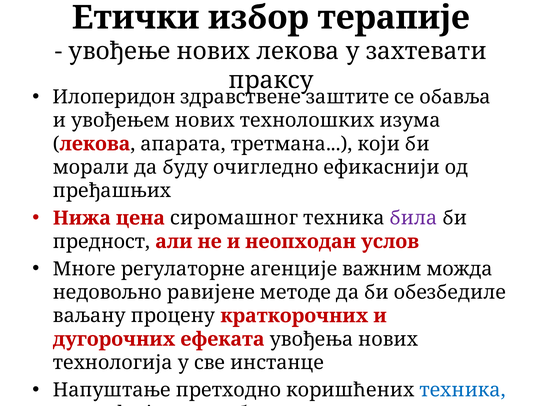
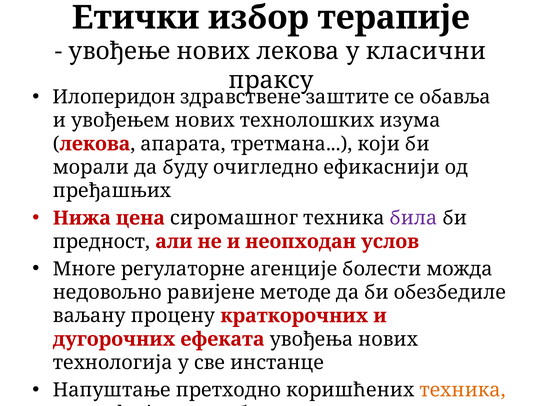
захтевати: захтевати -> класични (426, 51)
важним: важним -> болести (382, 269)
техника colour: blue -> orange (463, 391)
